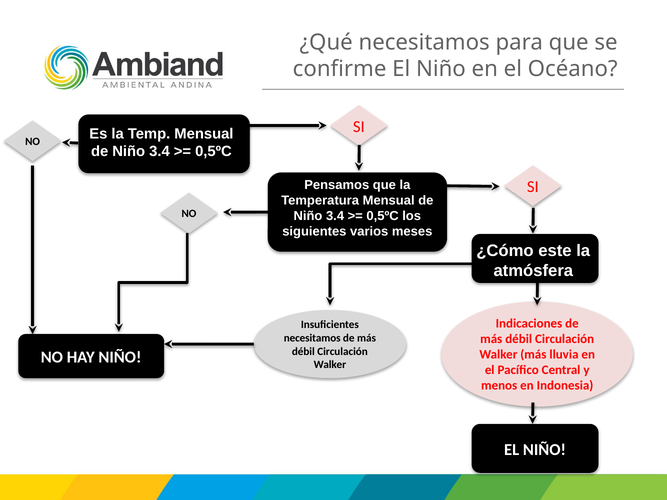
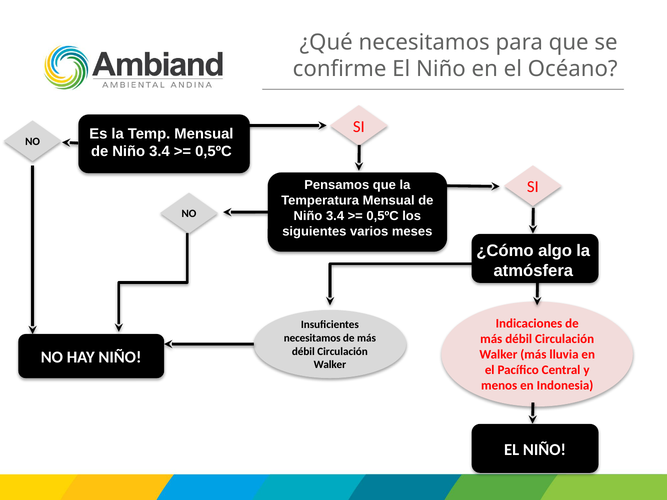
este: este -> algo (555, 251)
